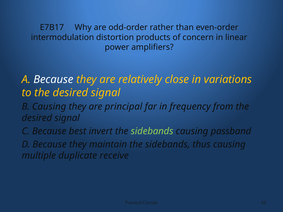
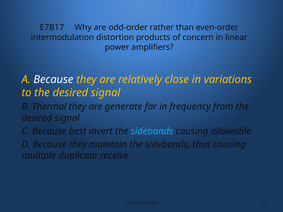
B Causing: Causing -> Thermal (49, 107)
principal: principal -> generate (123, 107)
sidebands colour: light green -> light blue (152, 131)
passband: passband -> allowable (231, 131)
